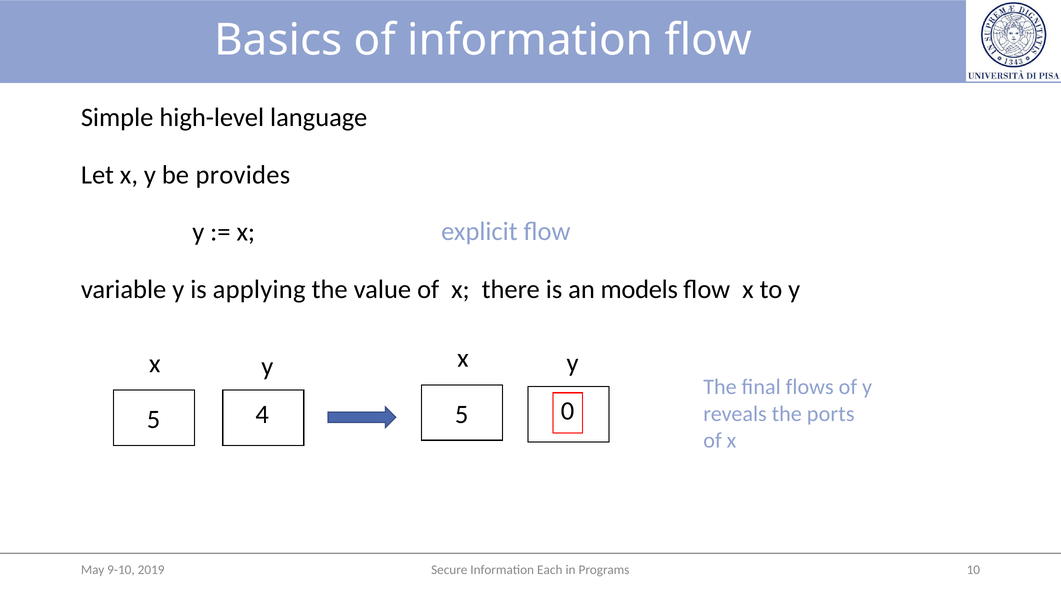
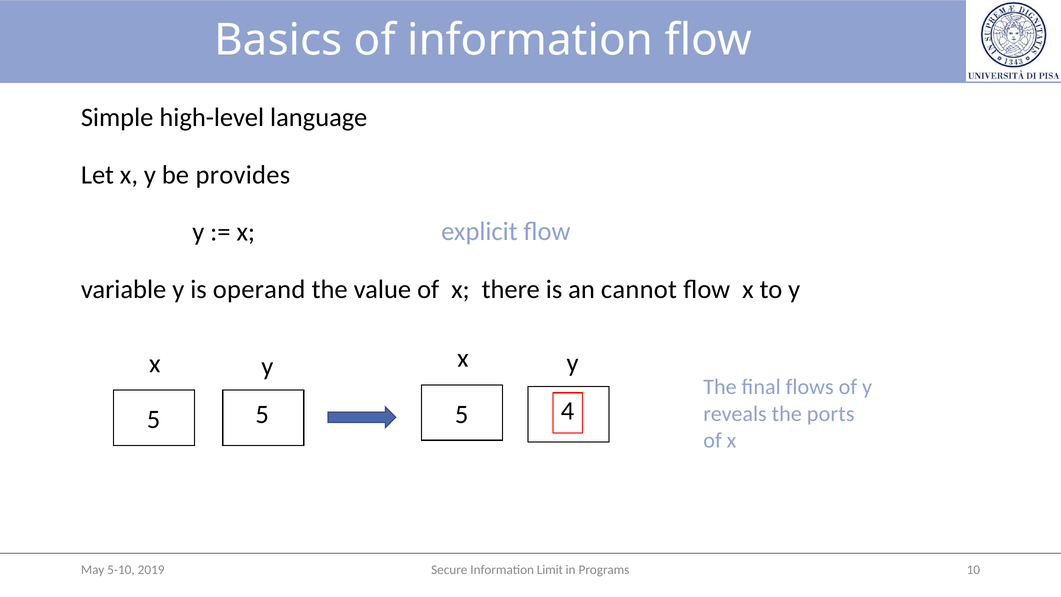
applying: applying -> operand (259, 289)
models: models -> cannot (639, 289)
0: 0 -> 4 (568, 411)
5 4: 4 -> 5 (262, 414)
Each: Each -> Limit (550, 570)
9-10: 9-10 -> 5-10 (121, 570)
